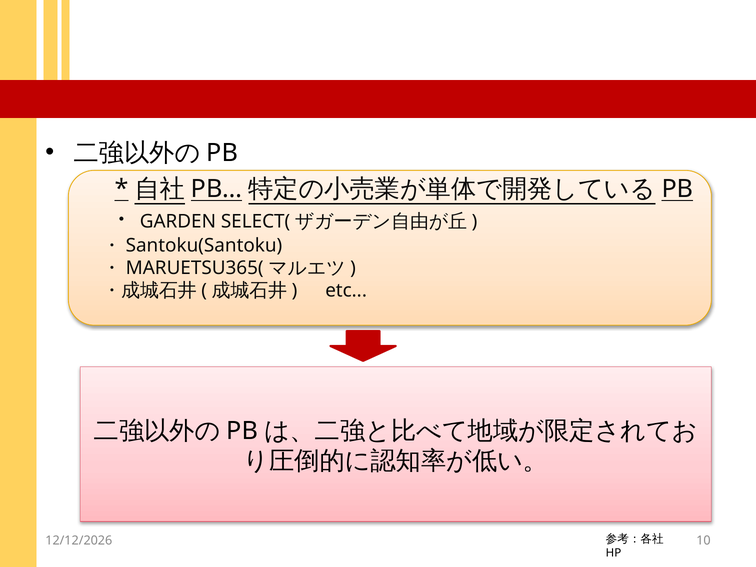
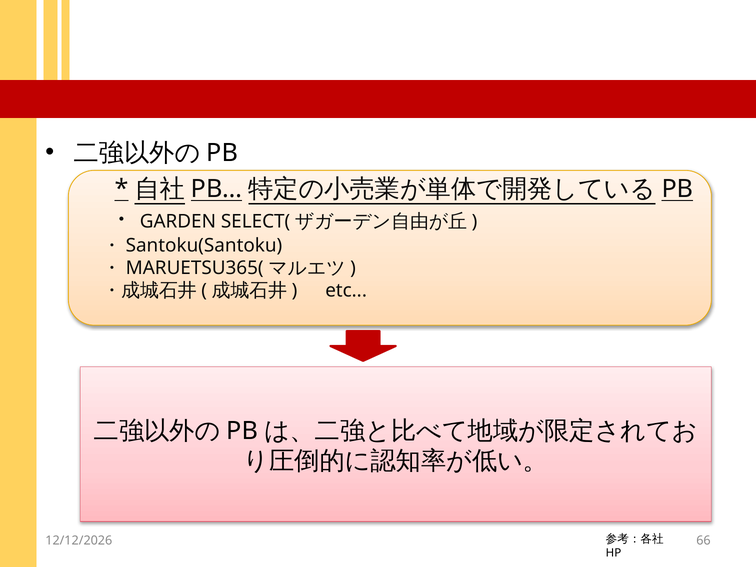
10: 10 -> 66 (703, 540)
